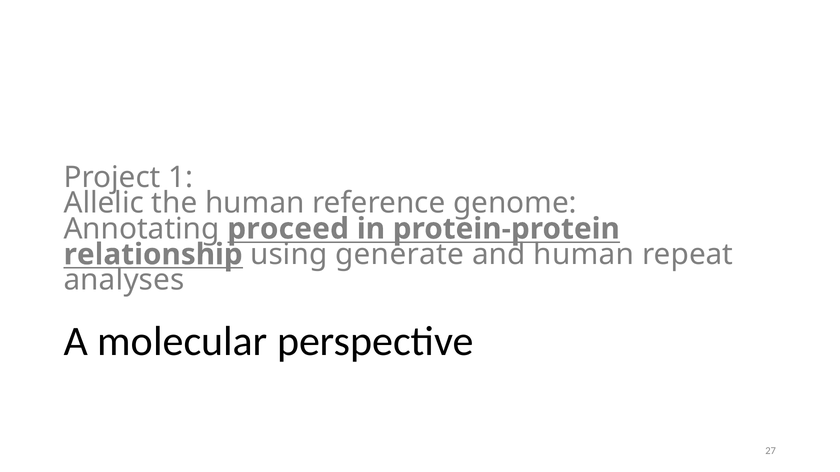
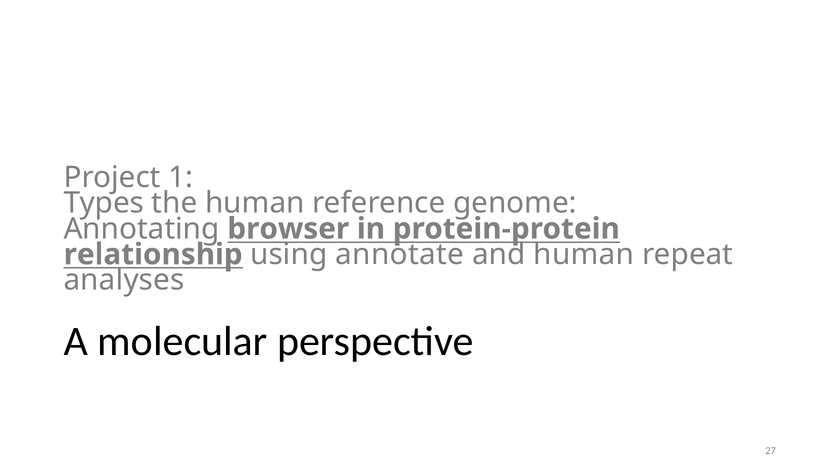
Allelic: Allelic -> Types (104, 203)
proceed: proceed -> browser (288, 229)
generate: generate -> annotate (400, 255)
